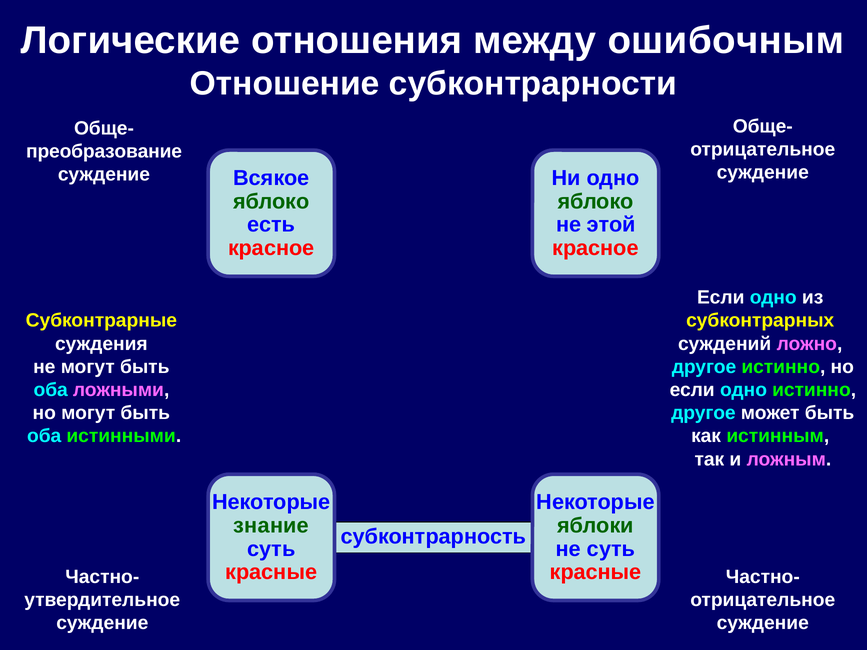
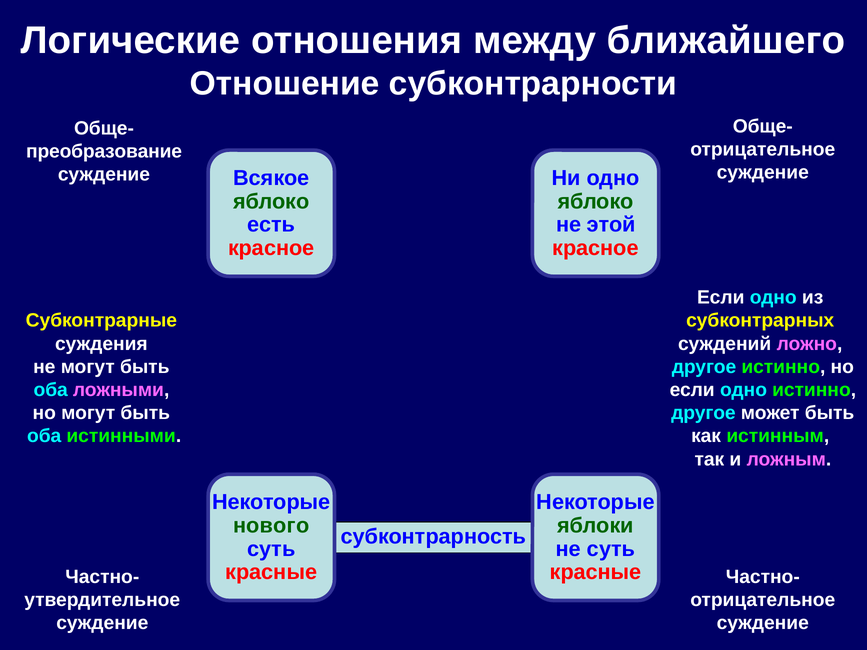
ошибочным: ошибочным -> ближайшего (726, 40)
знание: знание -> нового (271, 526)
